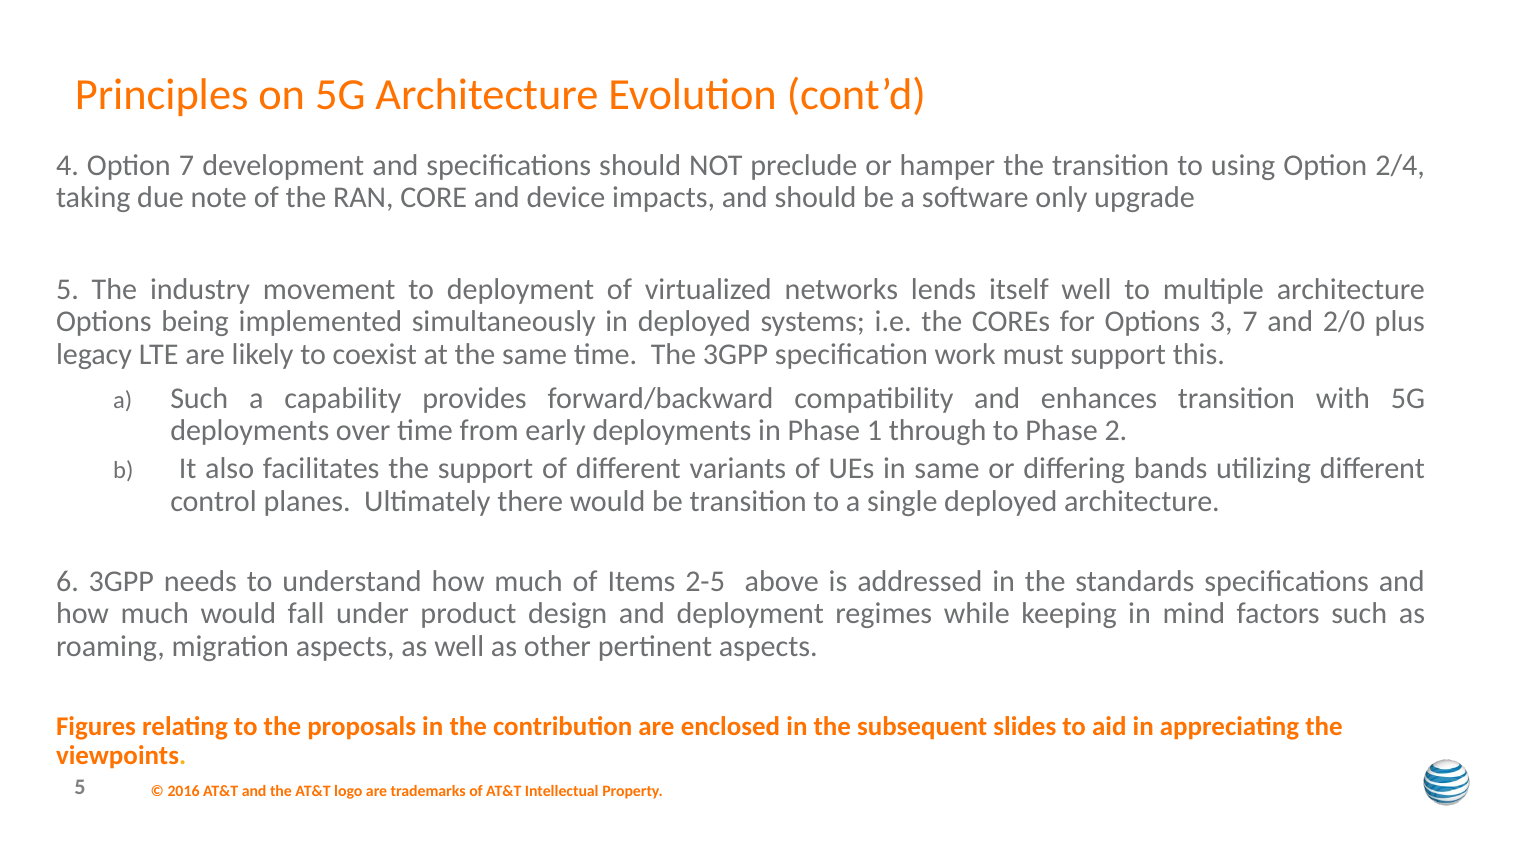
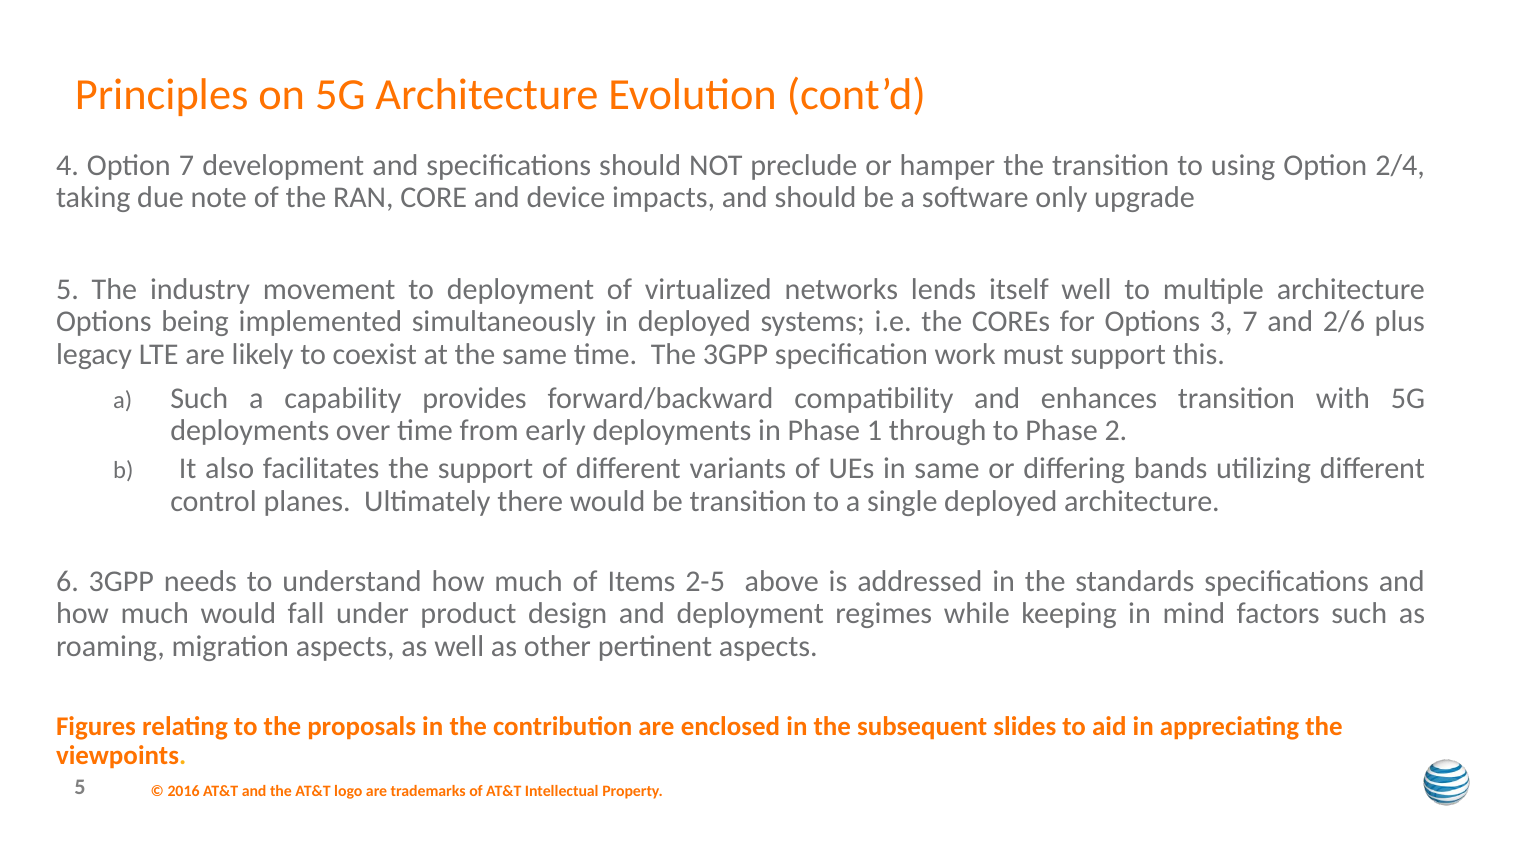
2/0: 2/0 -> 2/6 (1344, 322)
